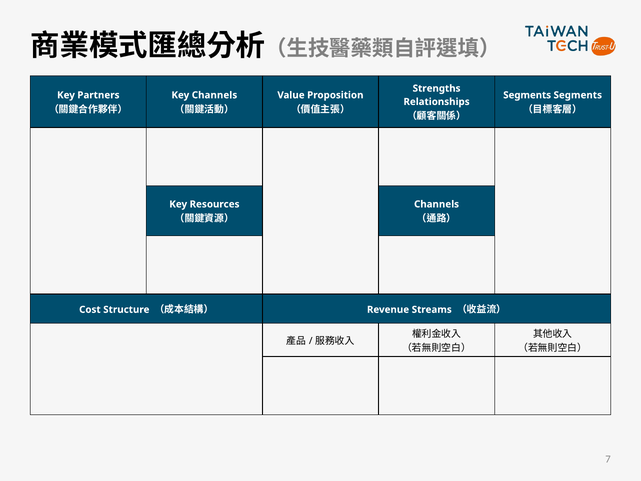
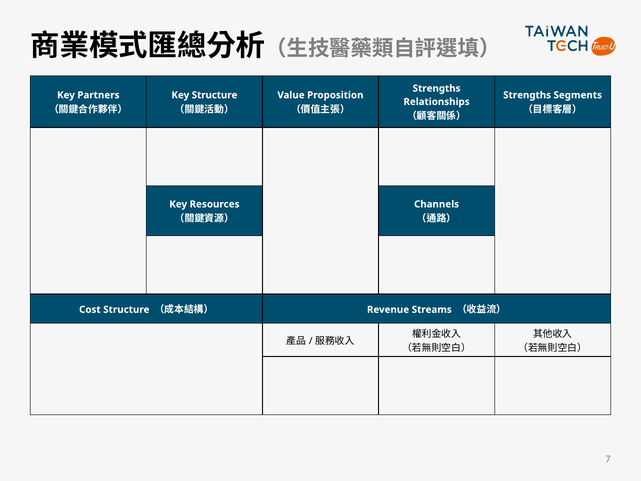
Key Channels: Channels -> Structure (215, 95)
Segments: Segments -> Strengths (527, 95)
